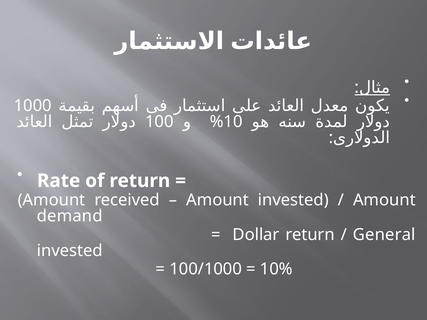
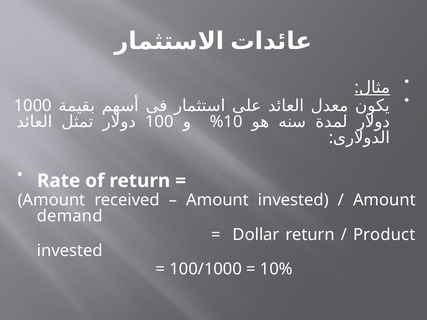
General: General -> Product (384, 235)
